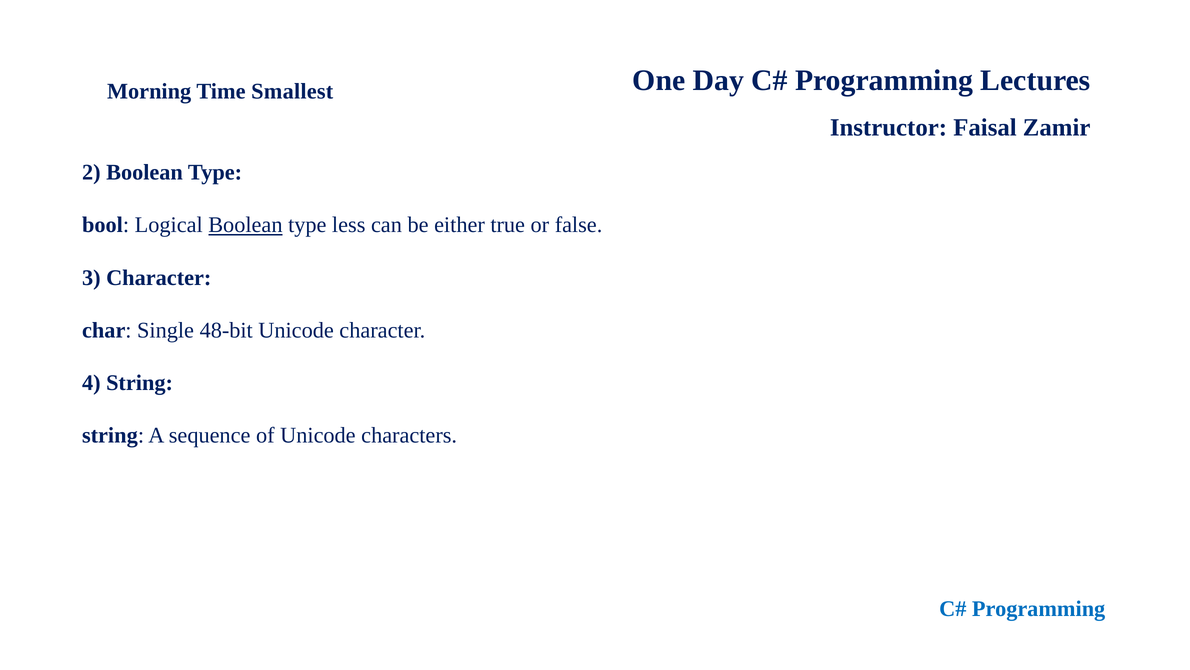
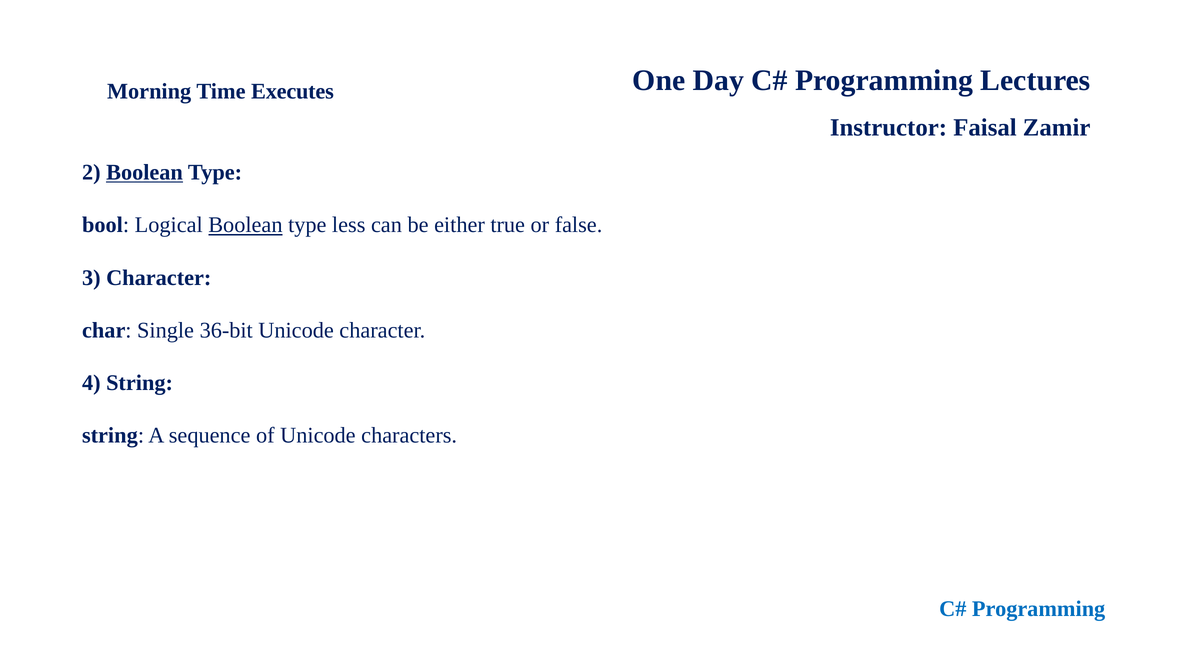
Smallest: Smallest -> Executes (292, 91)
Boolean underline: none -> present (145, 172)
48-bit: 48-bit -> 36-bit (226, 330)
